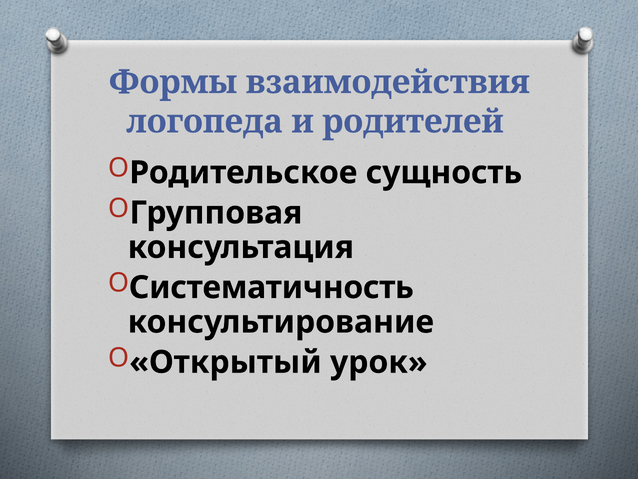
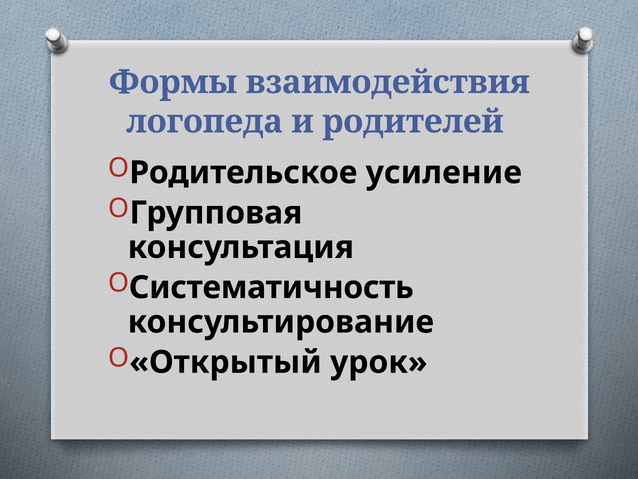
сущность: сущность -> усиление (444, 172)
